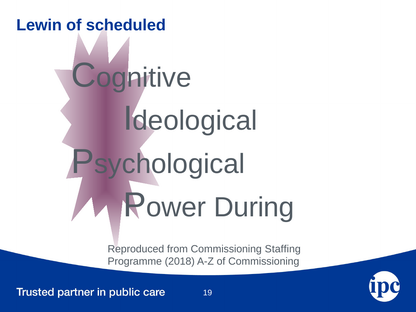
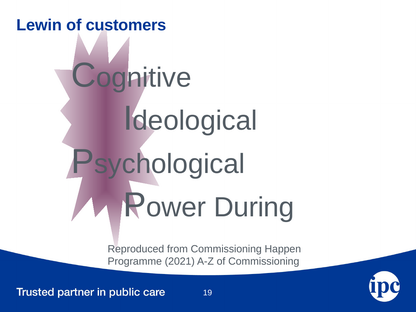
scheduled: scheduled -> customers (126, 25)
Staffing: Staffing -> Happen (283, 249)
2018: 2018 -> 2021 (180, 262)
